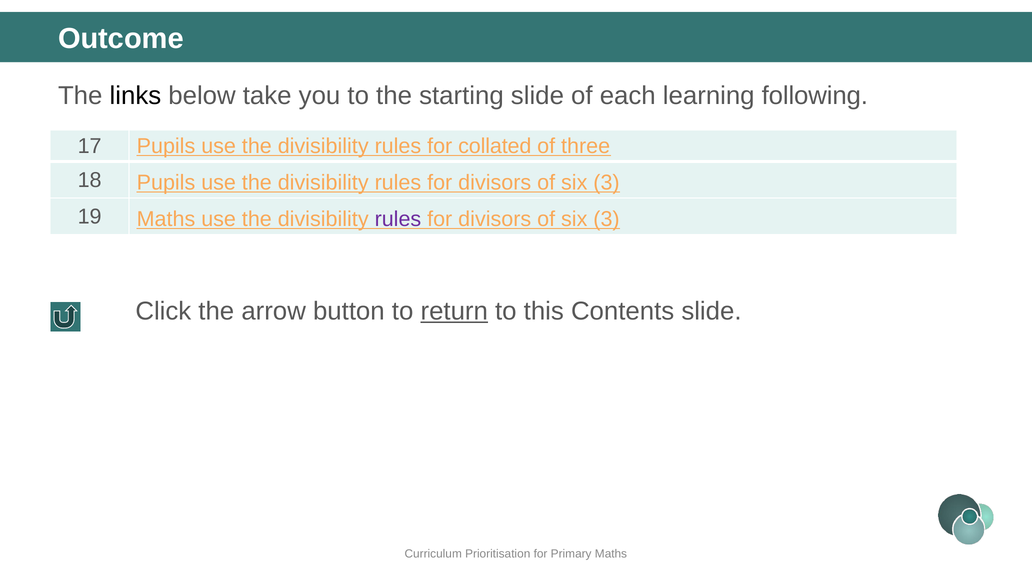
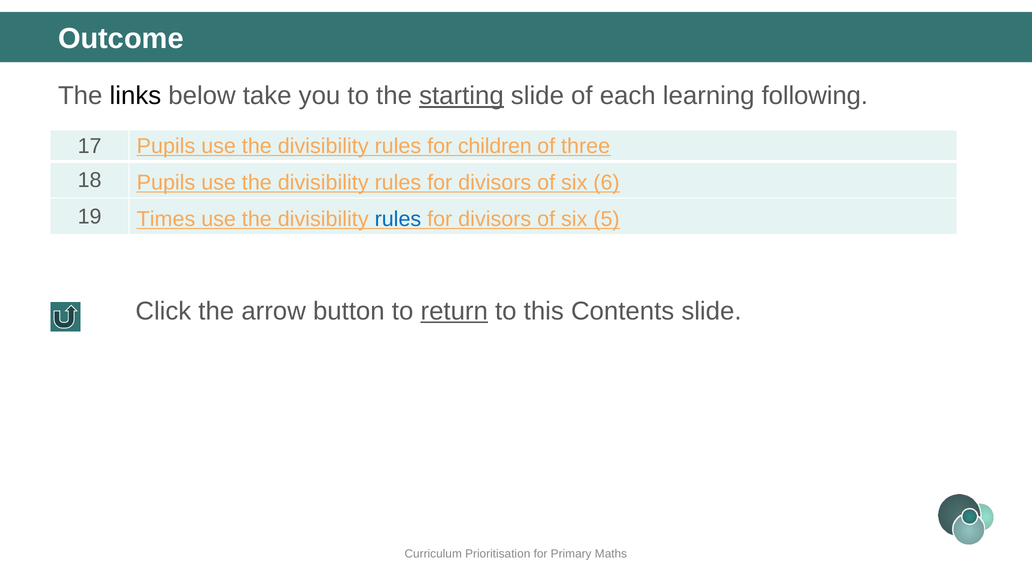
starting underline: none -> present (461, 96)
collated: collated -> children (495, 146)
3: 3 -> 6 (607, 183)
19 Maths: Maths -> Times (166, 219)
rules colour: purple -> blue (398, 219)
3: 3 -> 5 (607, 219)
